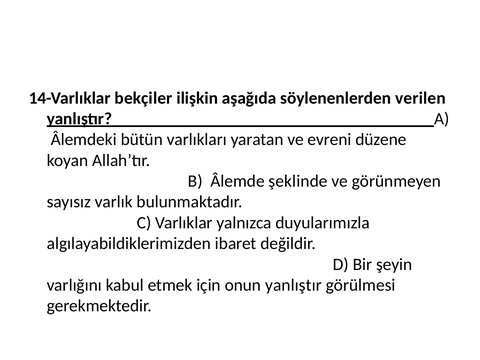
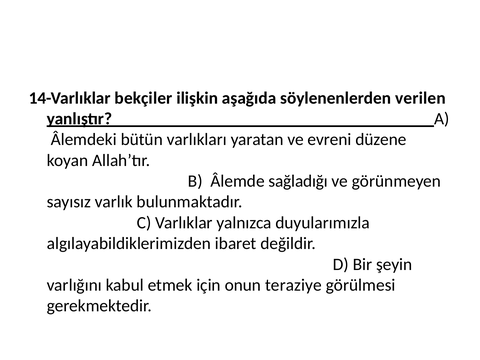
şeklinde: şeklinde -> sağladığı (298, 181)
onun yanlıştır: yanlıştır -> teraziye (293, 285)
